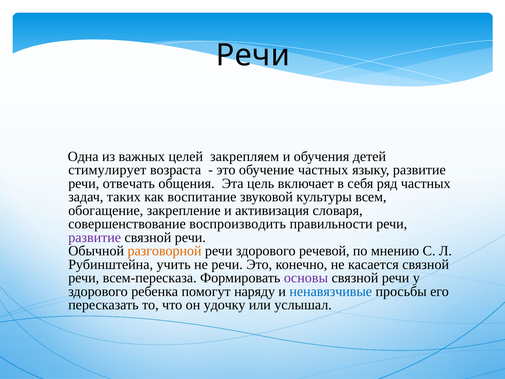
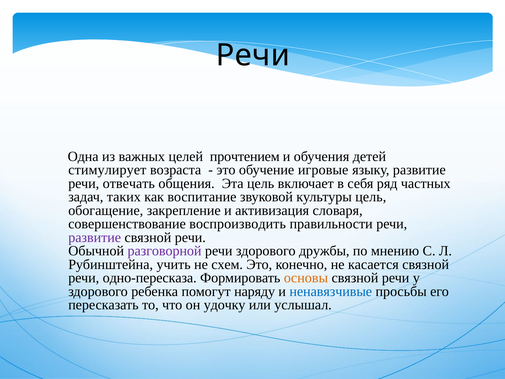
закрепляем: закрепляем -> прочтением (245, 156)
обучение частных: частных -> игровые (323, 170)
культуры всем: всем -> цель (371, 197)
разговорной colour: orange -> purple (165, 251)
речевой: речевой -> дружбы (324, 251)
не речи: речи -> схем (227, 264)
всем-пересказа: всем-пересказа -> одно-пересказа (150, 278)
основы colour: purple -> orange (306, 278)
